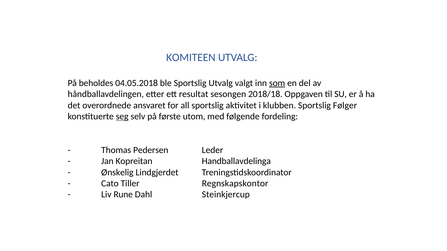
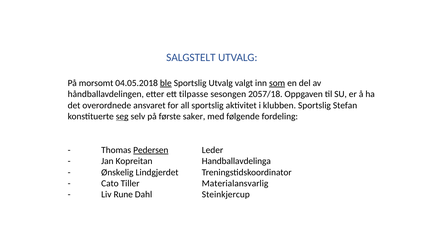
KOMITEEN: KOMITEEN -> SALGSTELT (191, 58)
beholdes: beholdes -> morsomt (96, 83)
ble underline: none -> present (166, 83)
resultat: resultat -> tilpasse (194, 94)
2018/18: 2018/18 -> 2057/18 (265, 94)
Følger: Følger -> Stefan (345, 105)
utom: utom -> saker (194, 117)
Pedersen underline: none -> present (151, 150)
Regnskapskontor: Regnskapskontor -> Materialansvarlig (235, 184)
